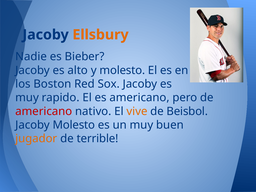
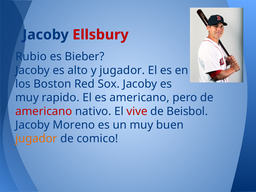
Ellsbury colour: orange -> red (100, 35)
Nadie: Nadie -> Rubio (31, 57)
y molesto: molesto -> jugador (122, 70)
vive colour: orange -> red (137, 111)
Jacoby Molesto: Molesto -> Moreno (74, 125)
terrible: terrible -> comico (97, 139)
